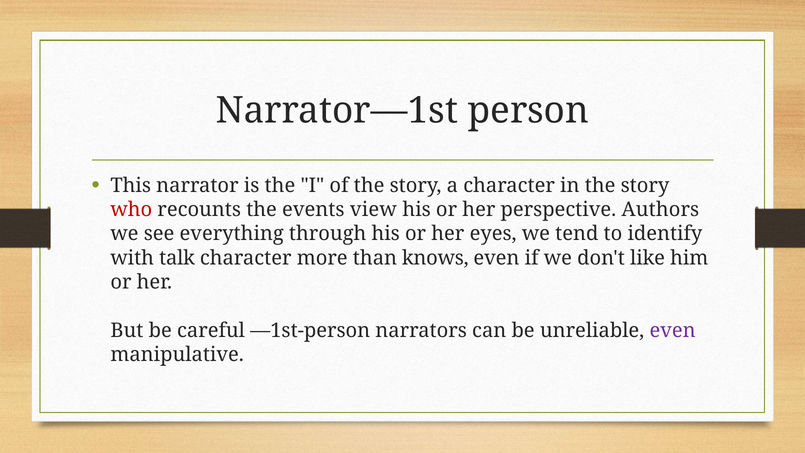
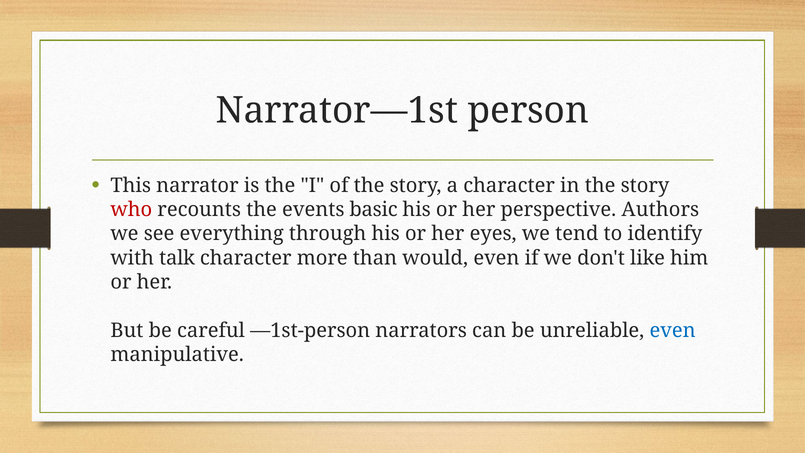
view: view -> basic (374, 209)
knows: knows -> would (435, 258)
even colour: purple -> blue (673, 330)
